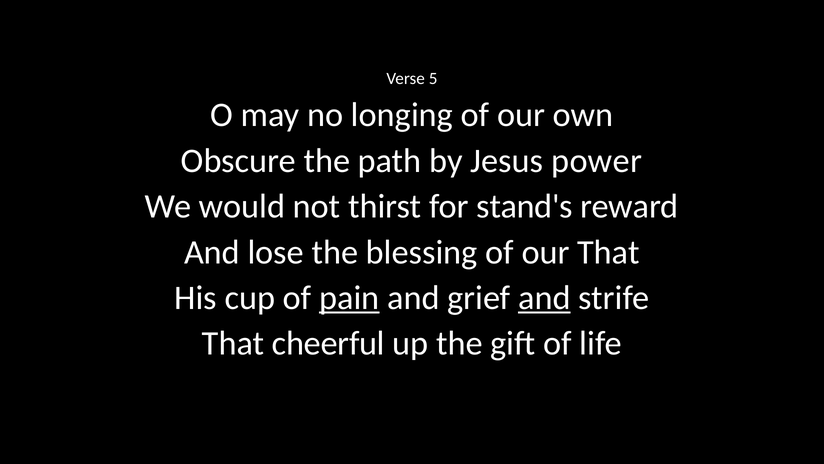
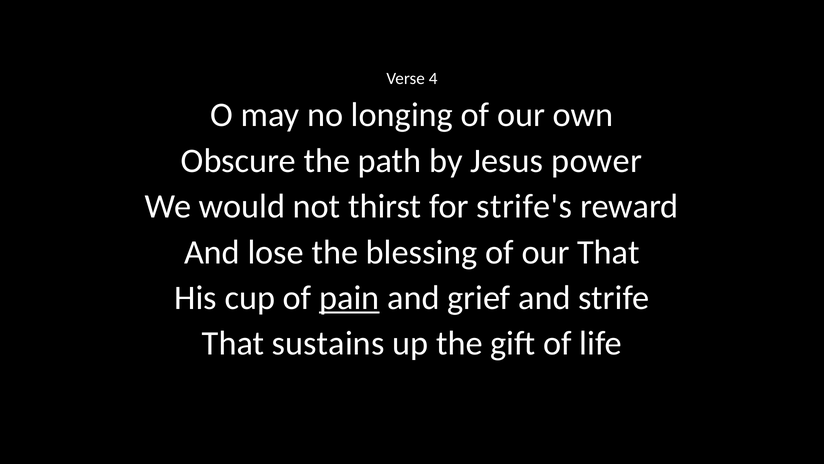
5: 5 -> 4 (433, 79)
stand's: stand's -> strife's (524, 206)
and underline: present -> none (544, 298)
cheerful: cheerful -> sustains (328, 343)
